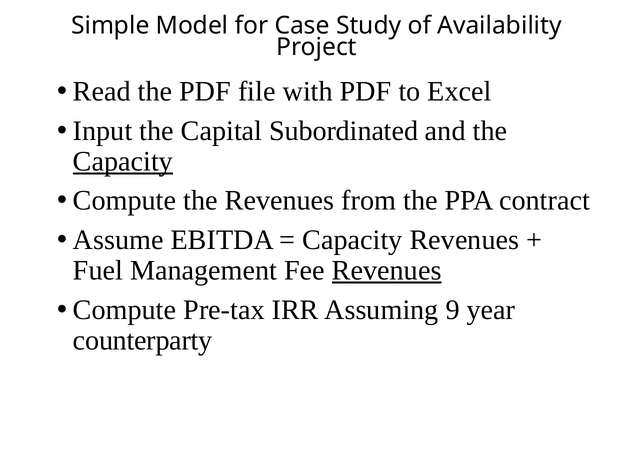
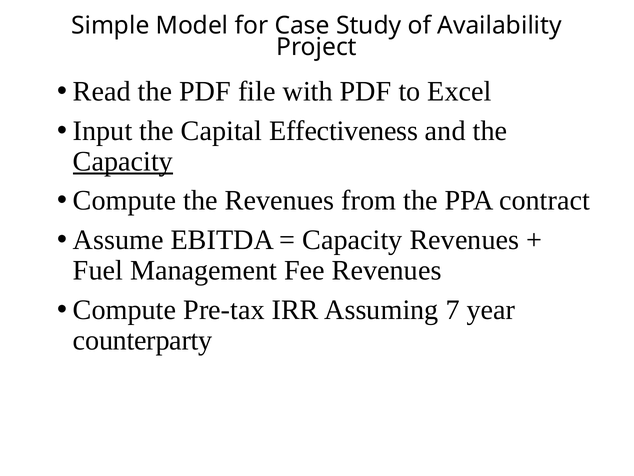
Subordinated: Subordinated -> Effectiveness (344, 131)
Revenues underline: present -> none (387, 270)
9: 9 -> 7 (453, 309)
